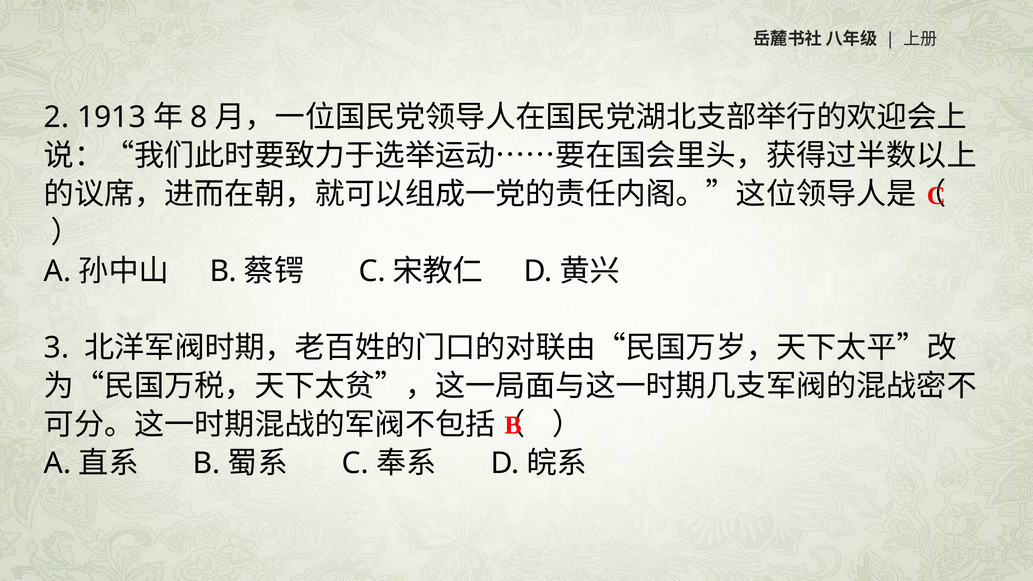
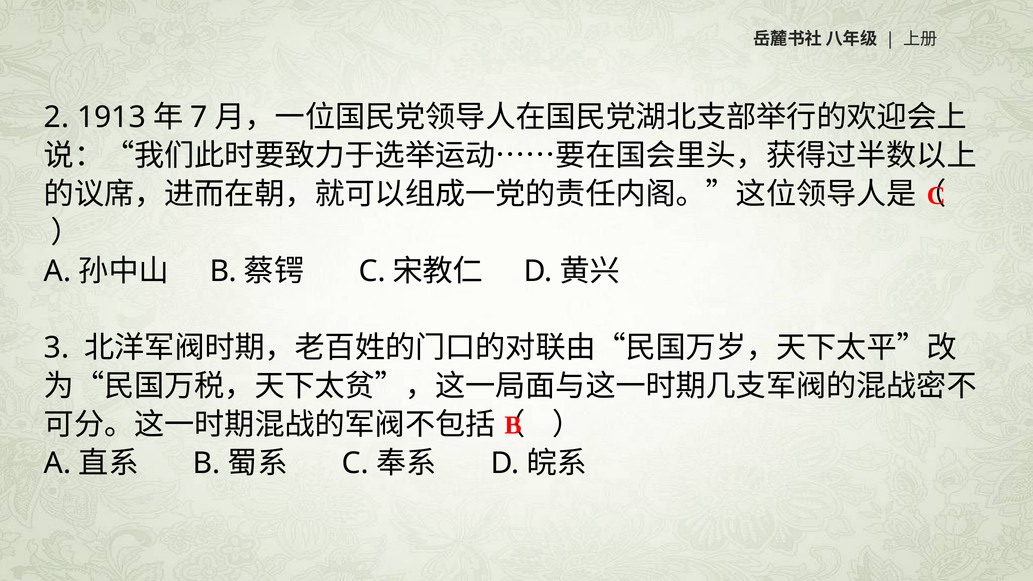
8: 8 -> 7 (199, 117)
